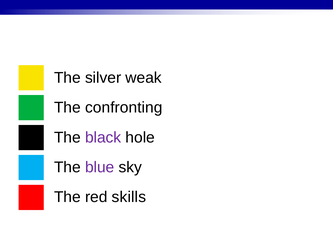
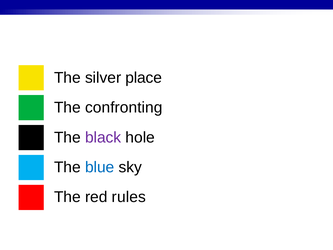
weak: weak -> place (144, 78)
blue colour: purple -> blue (100, 167)
skills: skills -> rules (129, 197)
